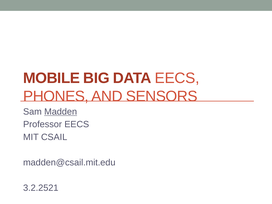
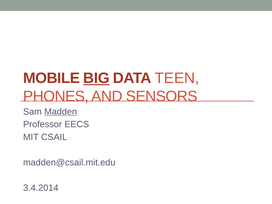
BIG underline: none -> present (96, 78)
DATA EECS: EECS -> TEEN (177, 78)
3.2.2521: 3.2.2521 -> 3.4.2014 (41, 188)
